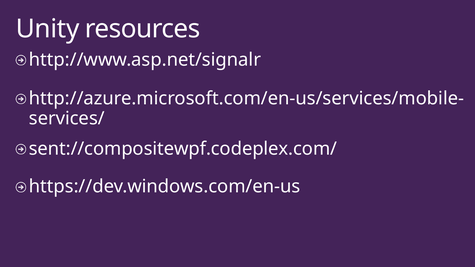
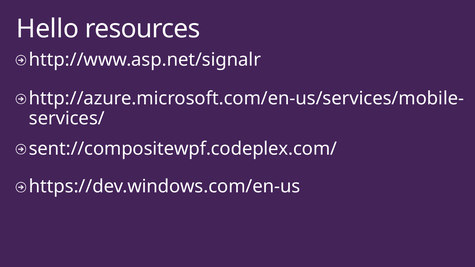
Unity: Unity -> Hello (48, 29)
